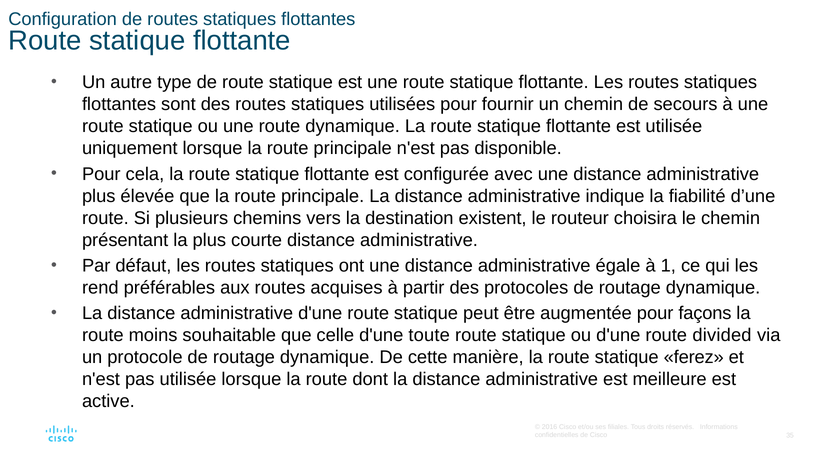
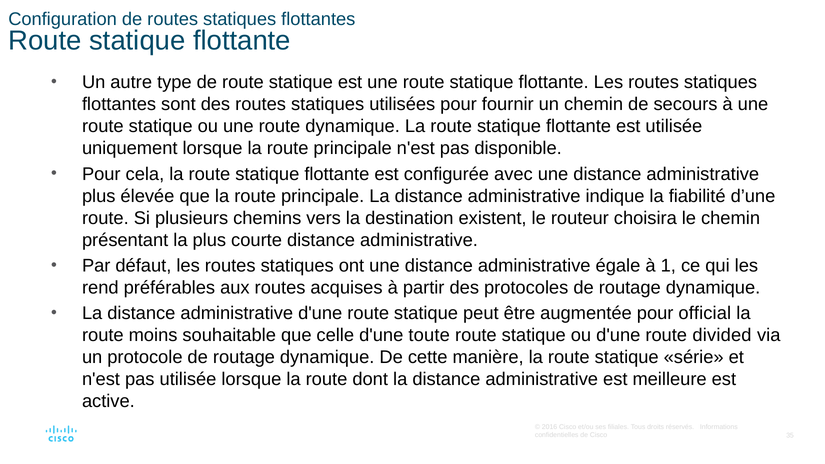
façons: façons -> official (705, 313)
ferez: ferez -> série (694, 357)
